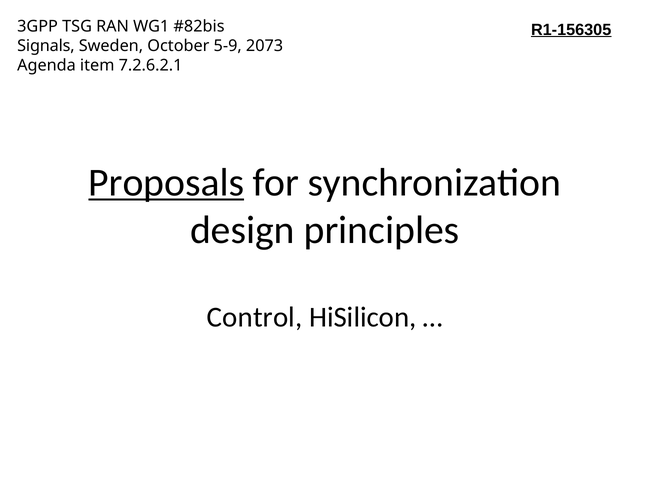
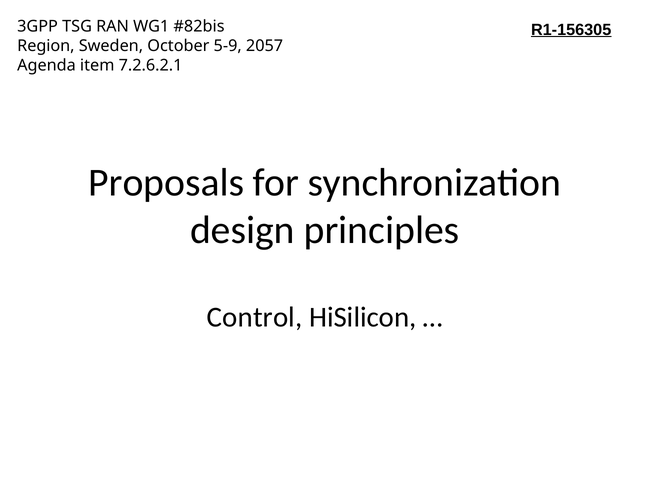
Signals: Signals -> Region (46, 46)
2073: 2073 -> 2057 (265, 46)
Proposals underline: present -> none (166, 183)
